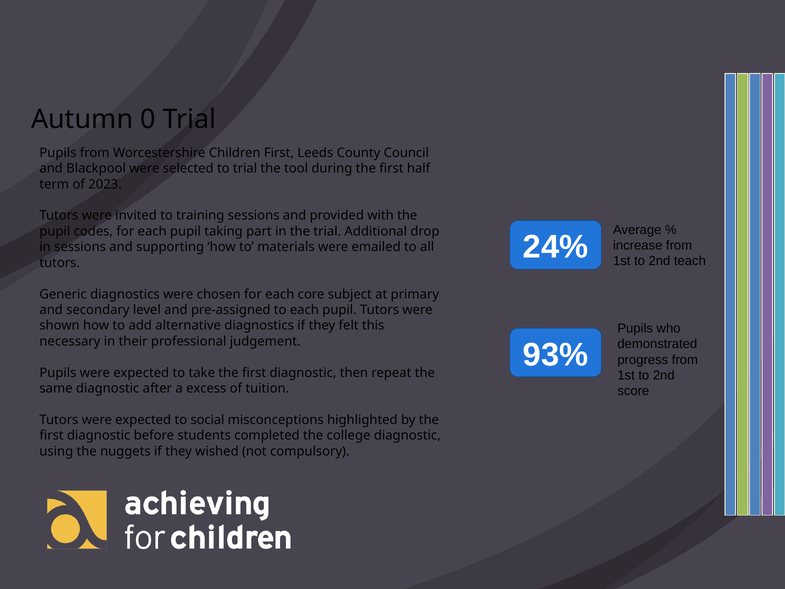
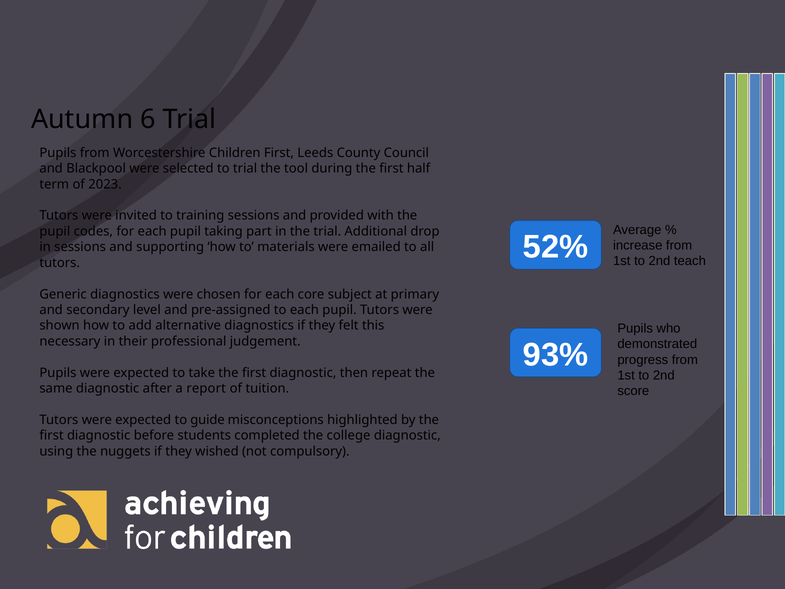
0: 0 -> 6 (148, 119)
24%: 24% -> 52% (556, 247)
excess: excess -> report (206, 388)
social: social -> guide (207, 420)
